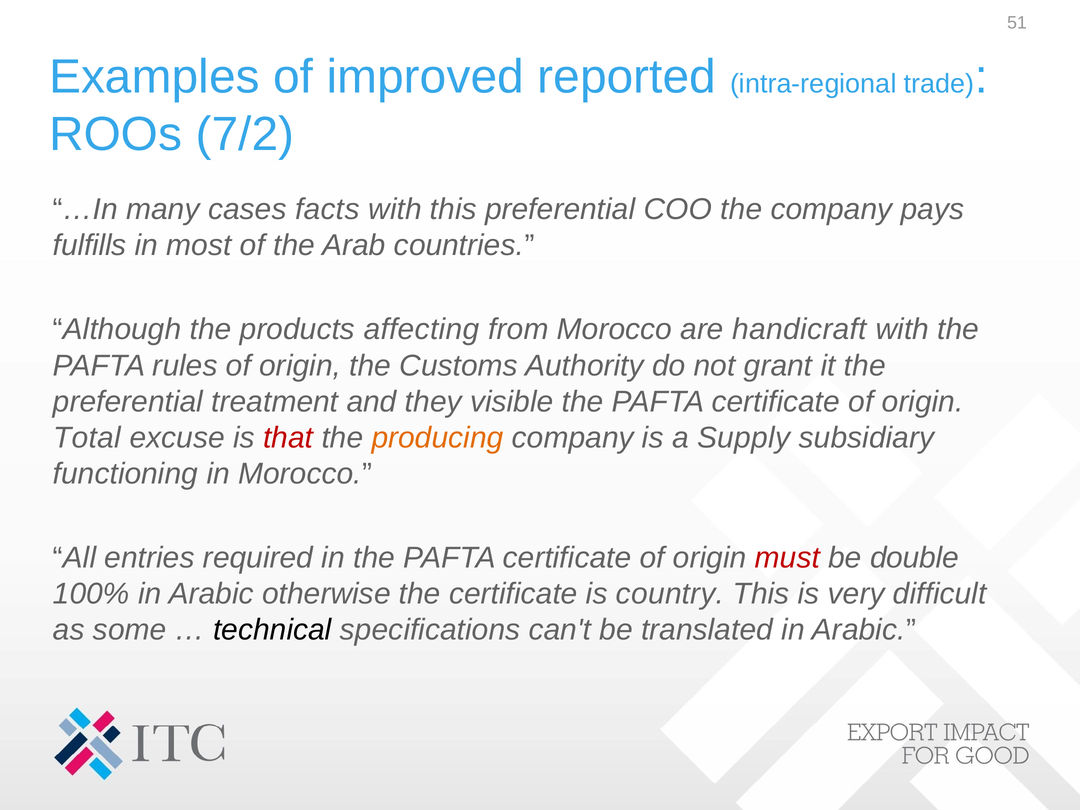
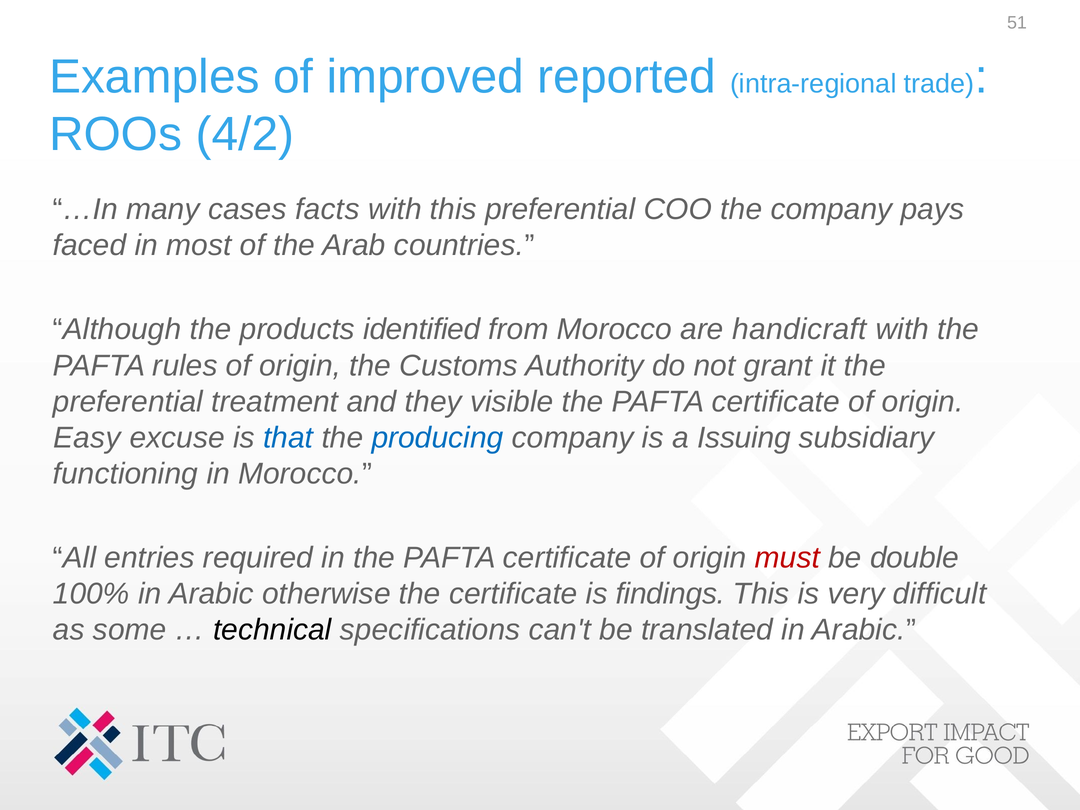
7/2: 7/2 -> 4/2 (245, 134)
fulfills: fulfills -> faced (90, 245)
affecting: affecting -> identified (422, 330)
Total: Total -> Easy (87, 438)
that colour: red -> blue (288, 438)
producing colour: orange -> blue (438, 438)
Supply: Supply -> Issuing (744, 438)
country: country -> findings (670, 594)
